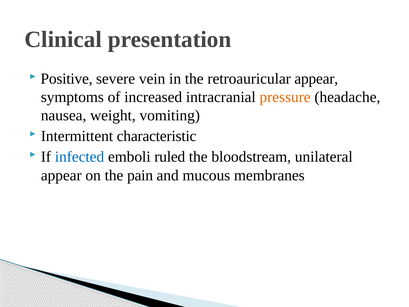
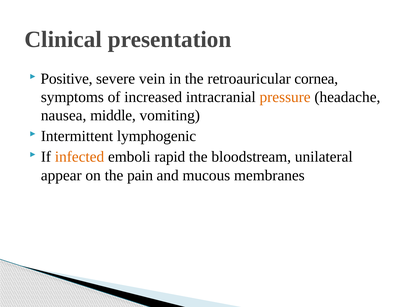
retroauricular appear: appear -> cornea (316, 79)
weight: weight -> middle (113, 115)
characteristic: characteristic -> lymphogenic (157, 136)
infected colour: blue -> orange (80, 157)
ruled: ruled -> rapid (170, 157)
